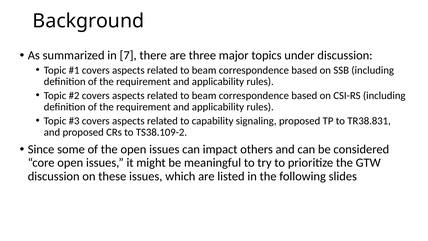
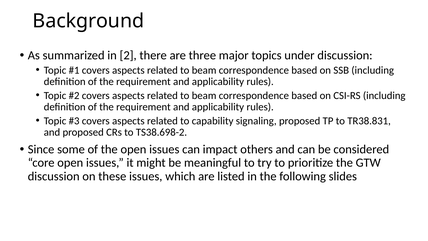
7: 7 -> 2 (128, 55)
TS38.109-2: TS38.109-2 -> TS38.698-2 (161, 132)
